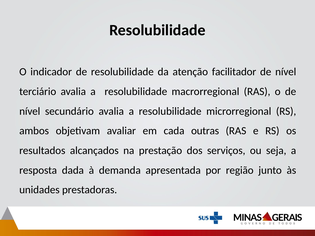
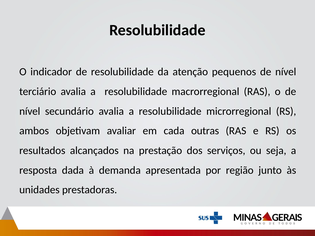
facilitador: facilitador -> pequenos (234, 72)
